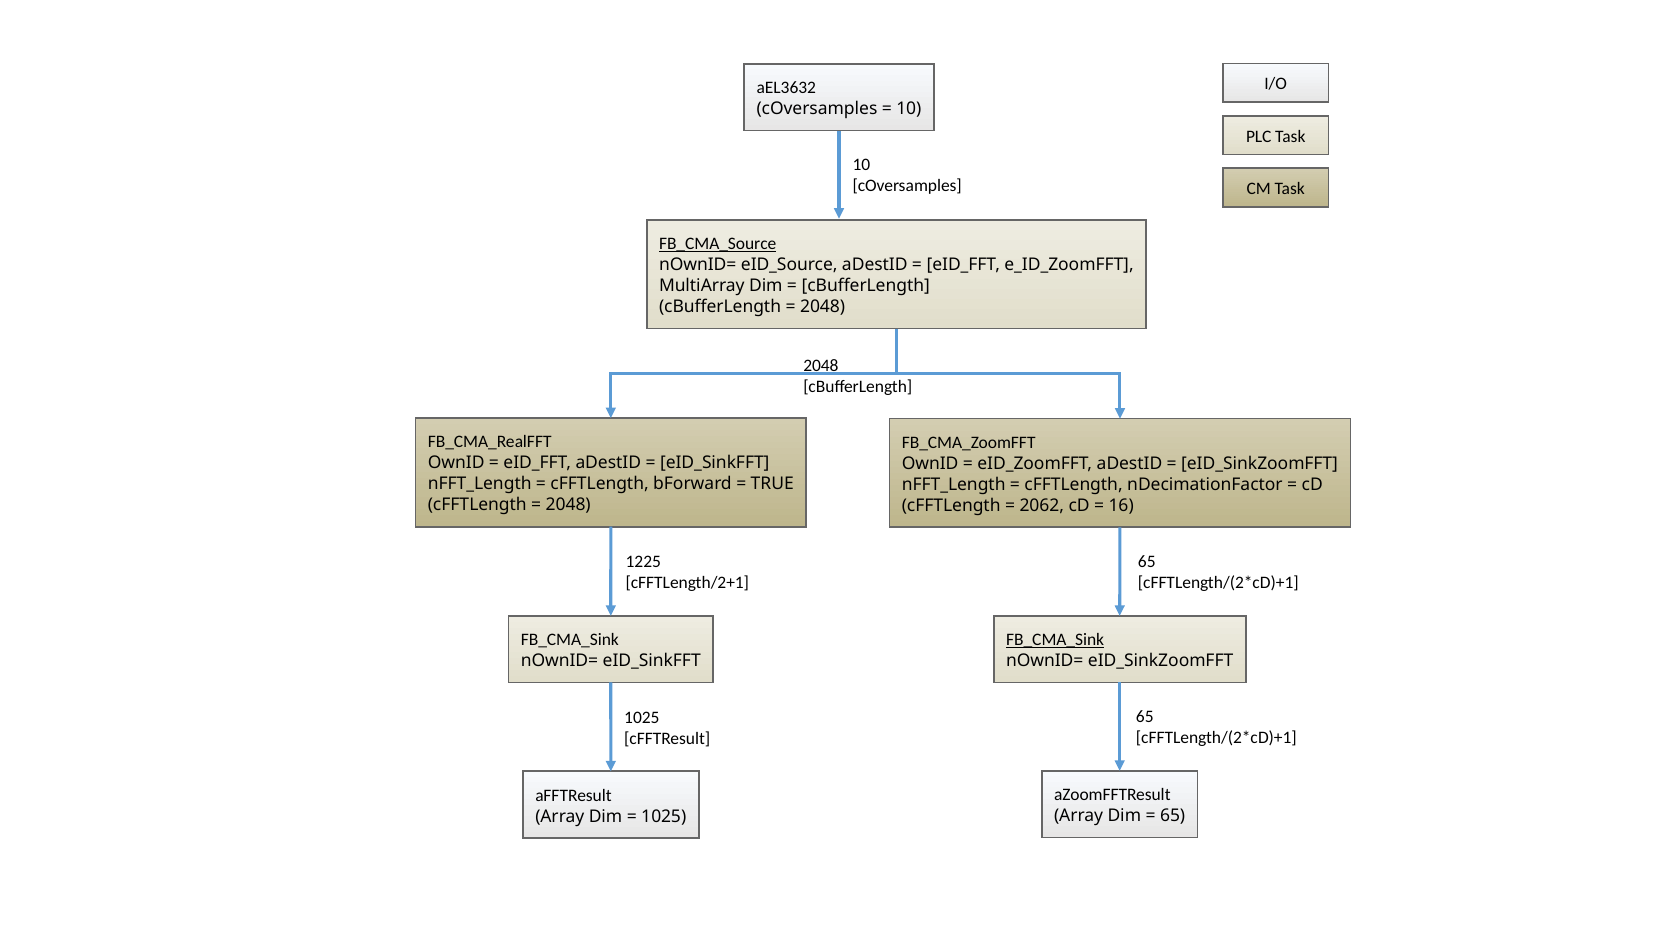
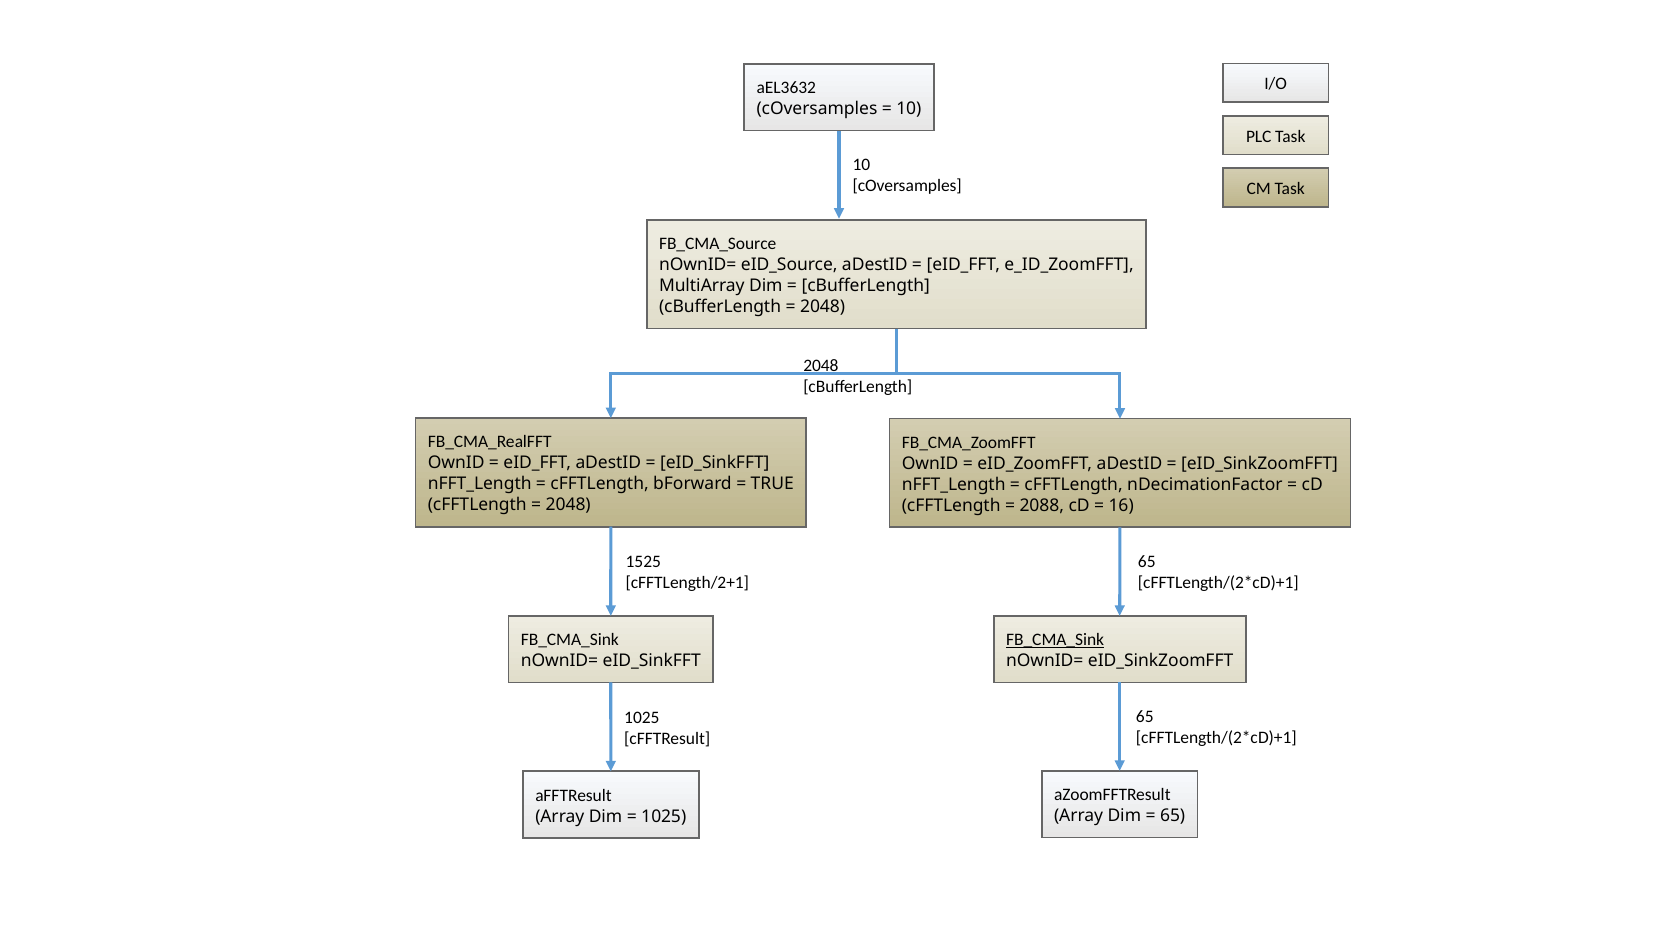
FB_CMA_Source underline: present -> none (718, 244)
2062: 2062 -> 2088 (1042, 506)
1225: 1225 -> 1525 (643, 562)
